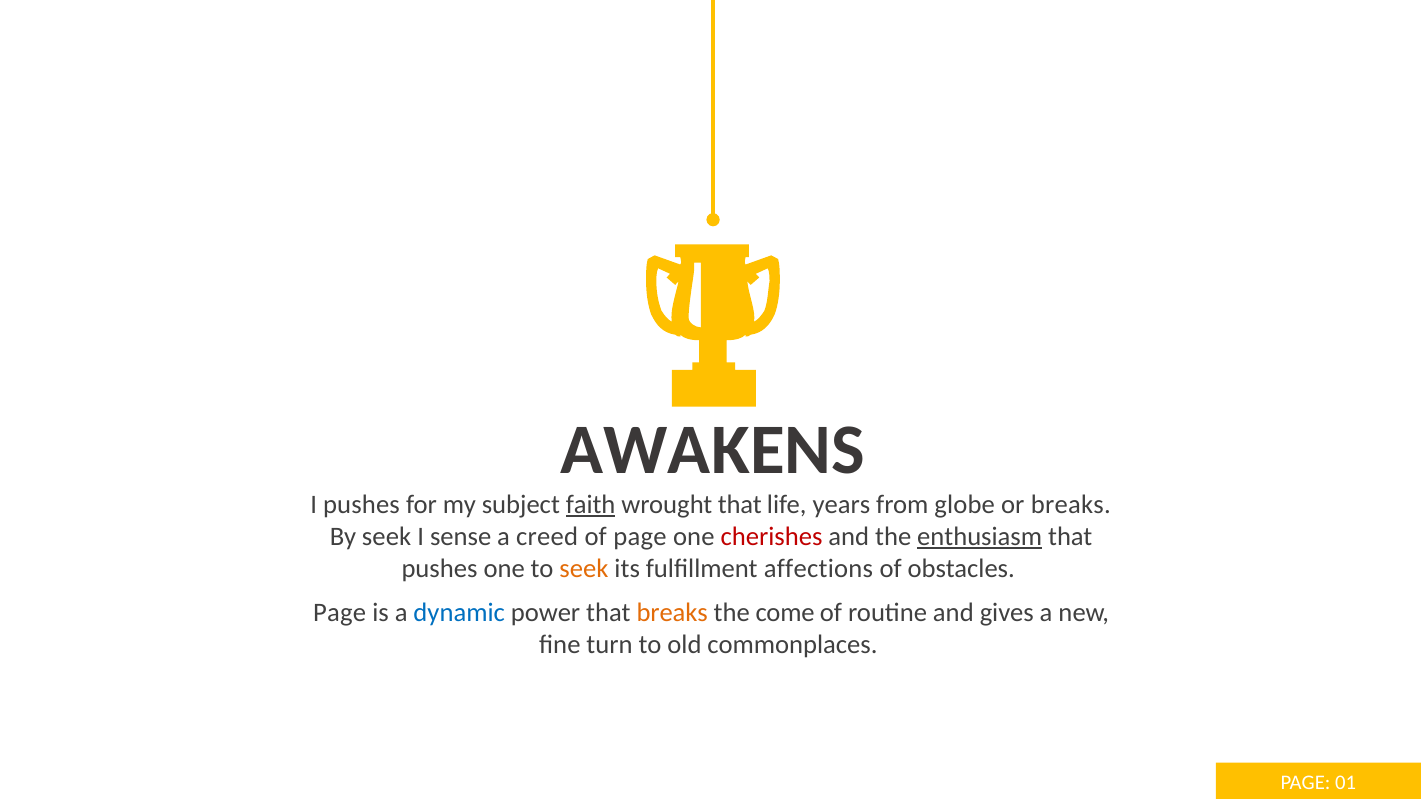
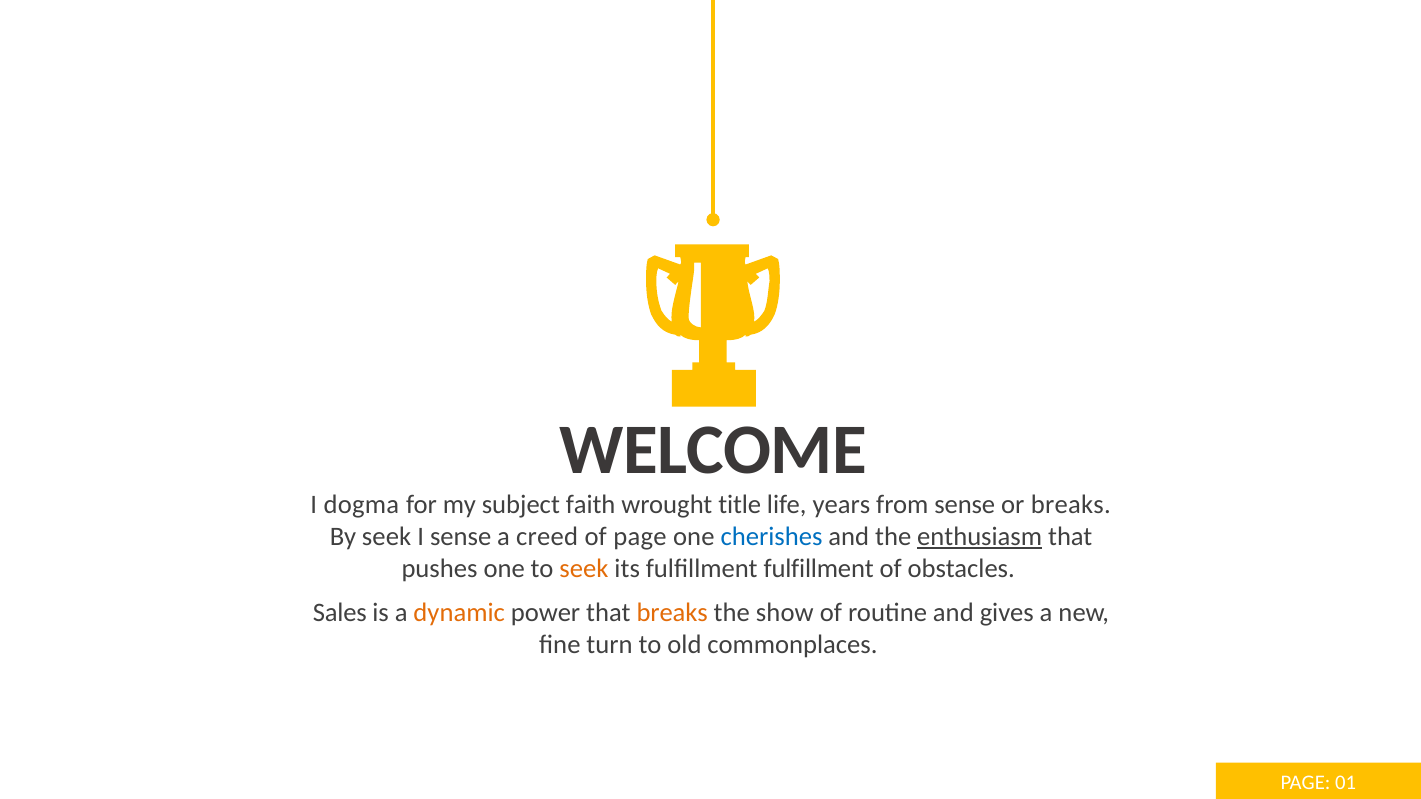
AWAKENS: AWAKENS -> WELCOME (713, 450)
I pushes: pushes -> dogma (361, 505)
faith underline: present -> none (591, 505)
wrought that: that -> title (740, 505)
from globe: globe -> sense (965, 505)
cherishes colour: red -> blue (772, 537)
fulfillment affections: affections -> fulfillment (819, 569)
Page: Page -> Sales (340, 613)
dynamic colour: blue -> orange (459, 613)
come: come -> show (785, 613)
